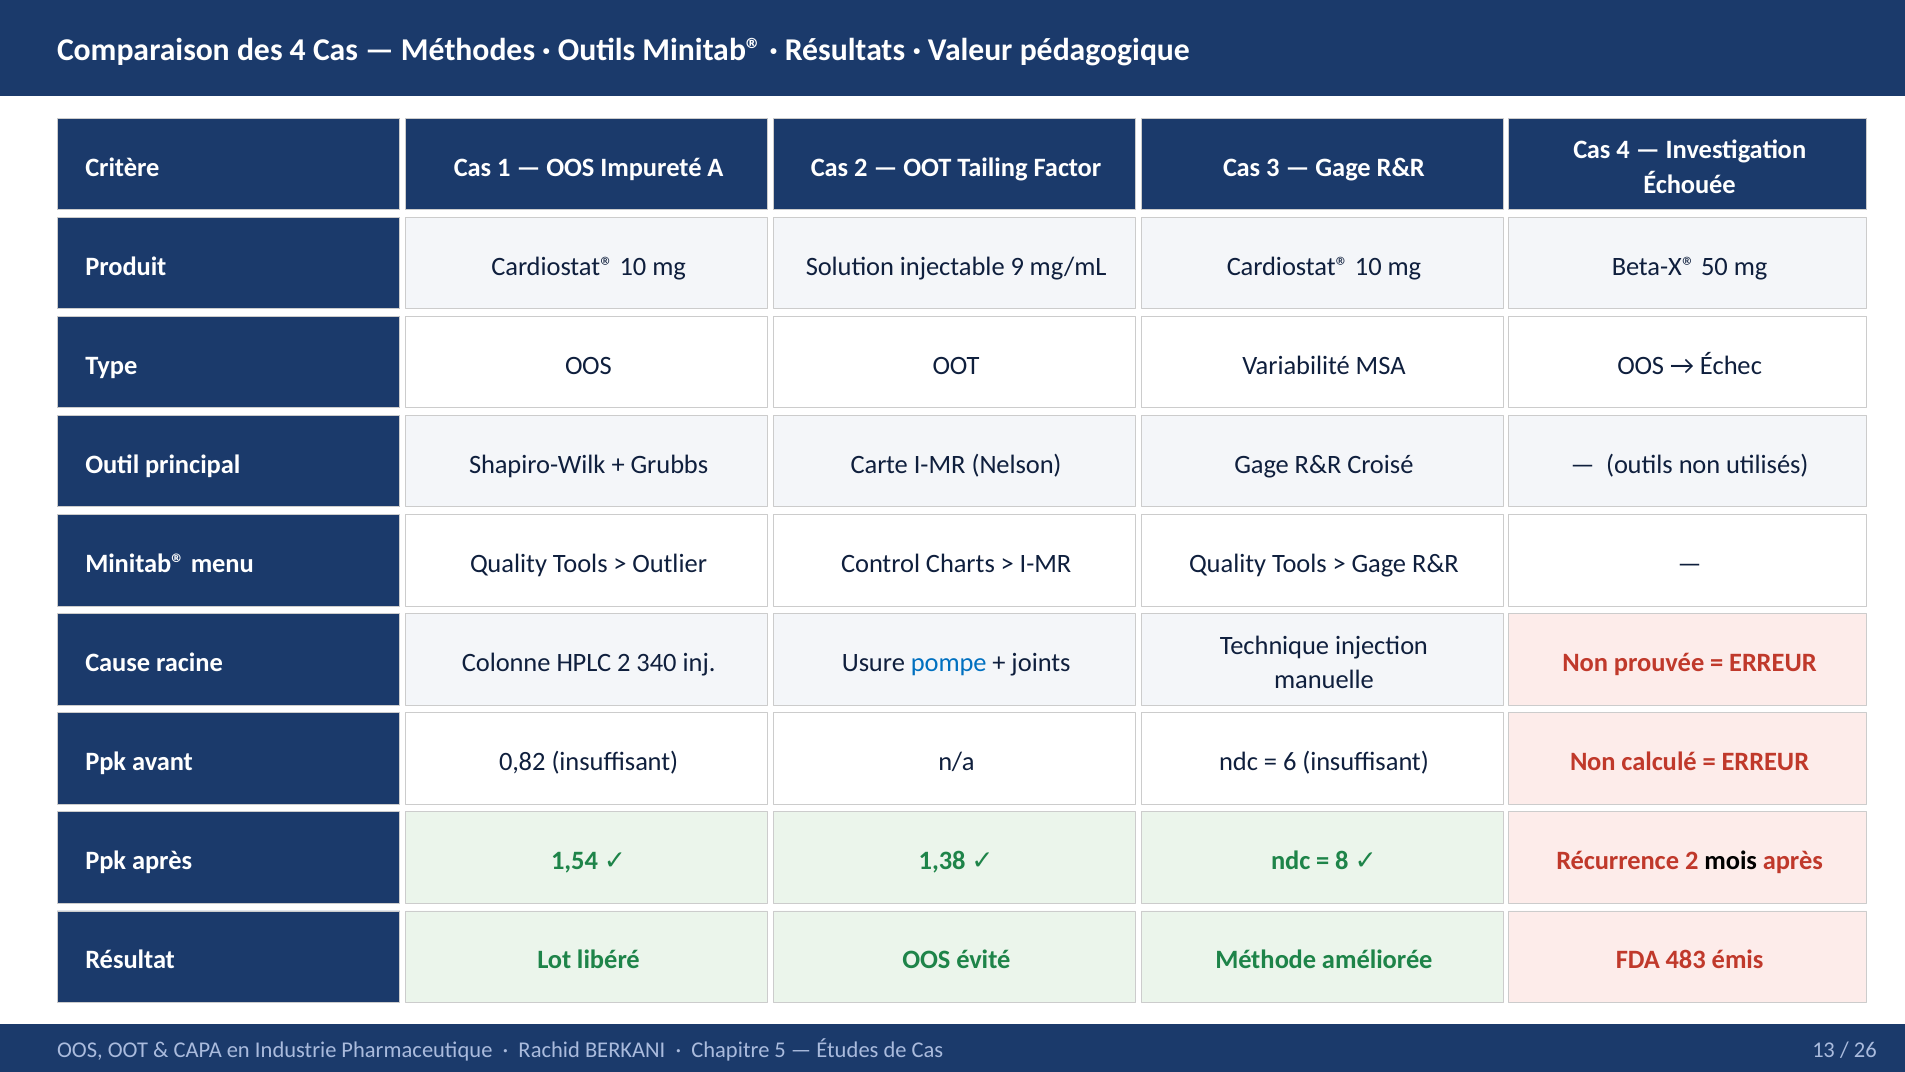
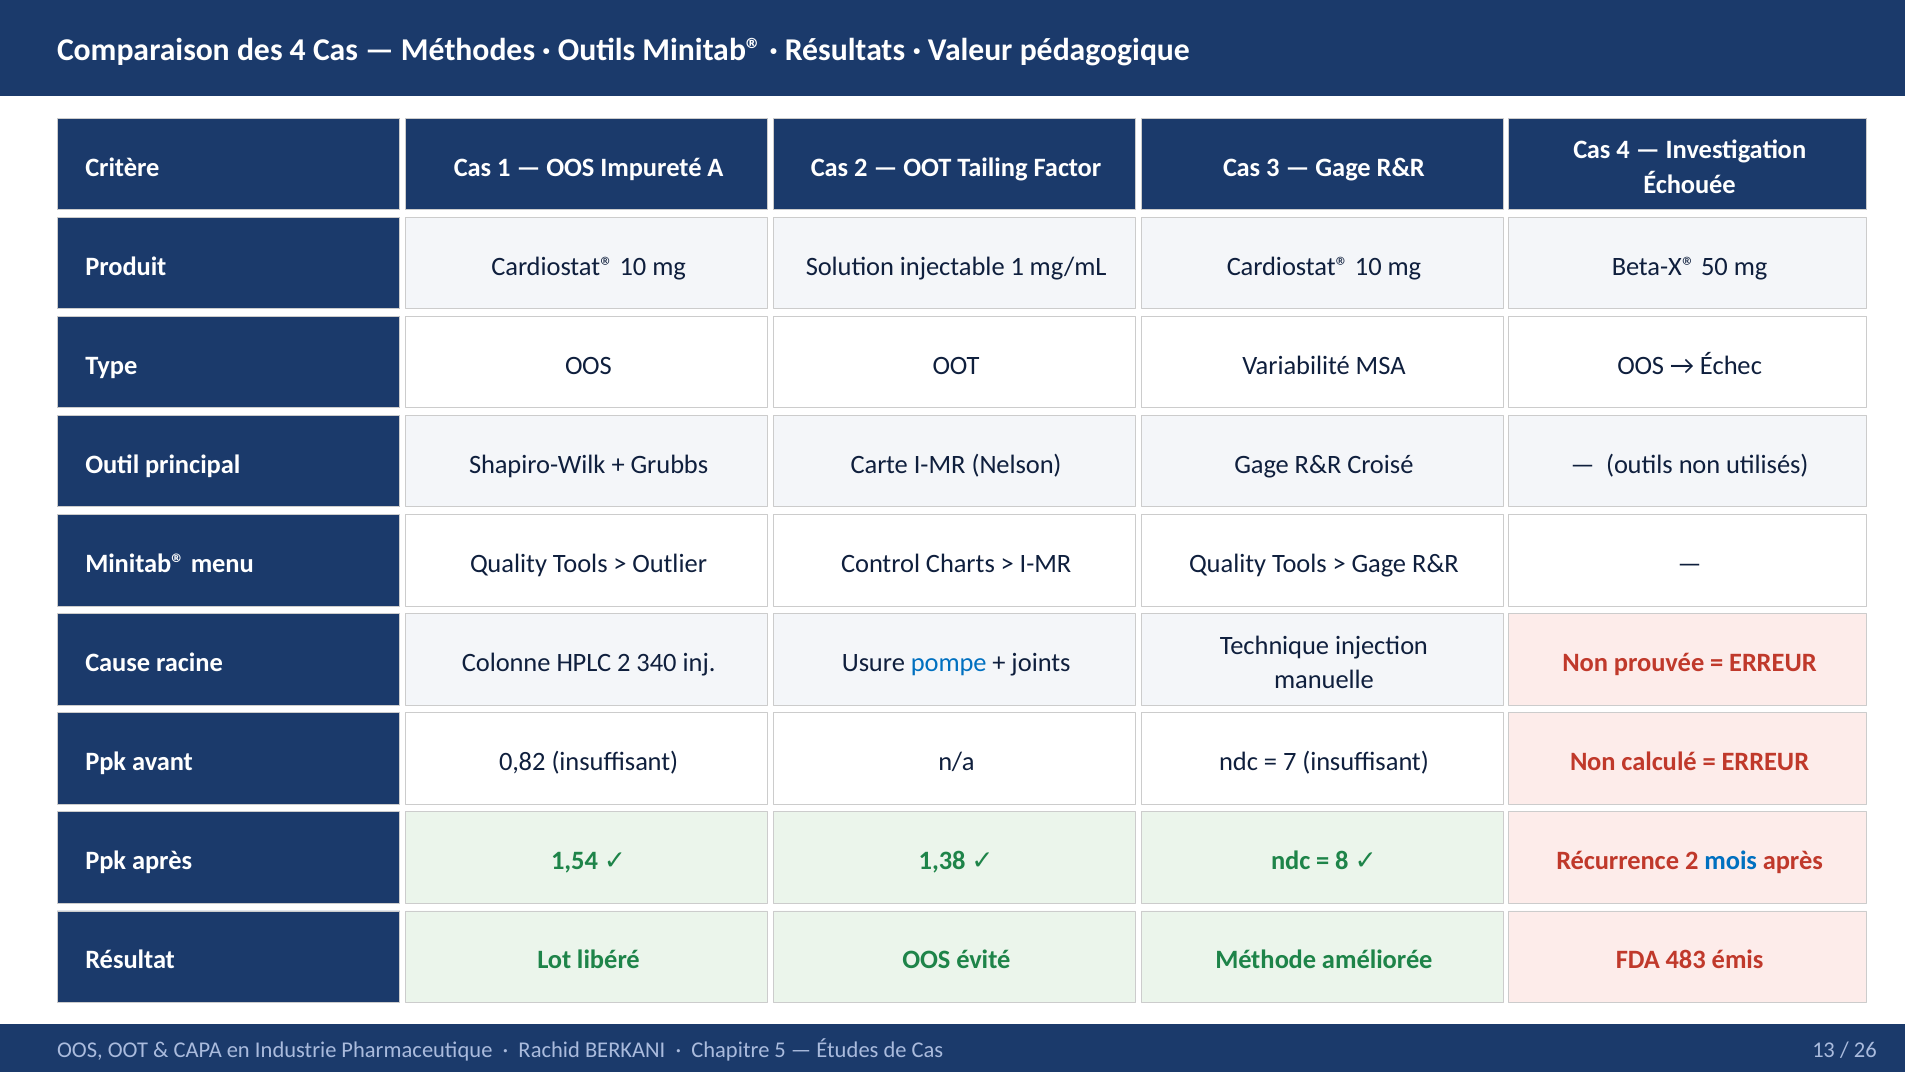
injectable 9: 9 -> 1 (1017, 266)
6: 6 -> 7 (1290, 762)
mois colour: black -> blue (1731, 861)
